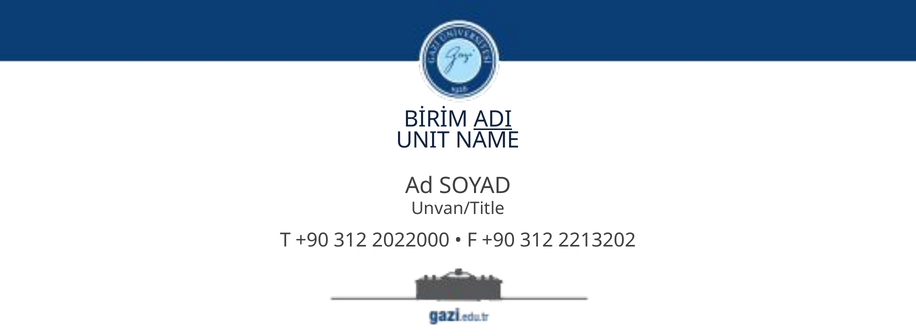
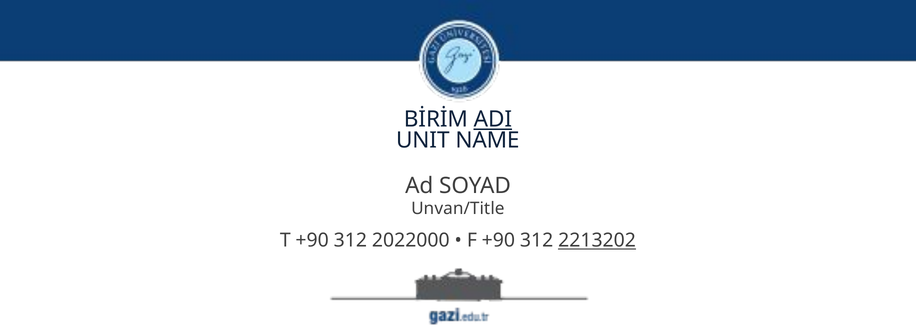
2213202 underline: none -> present (597, 241)
